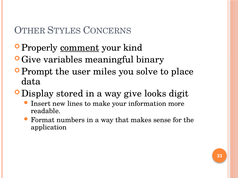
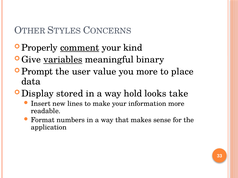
variables underline: none -> present (63, 60)
miles: miles -> value (105, 72)
you solve: solve -> more (147, 72)
give: give -> hold (133, 94)
digit: digit -> take (179, 94)
